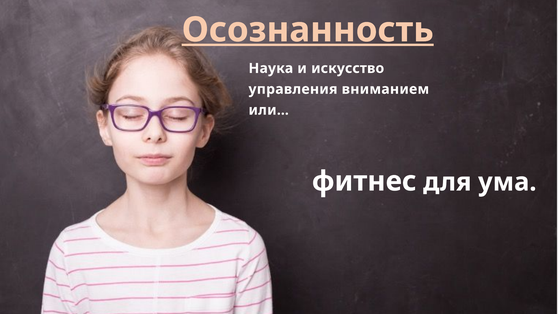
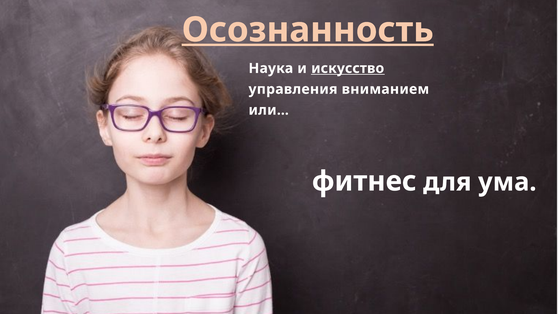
искусство underline: none -> present (348, 68)
